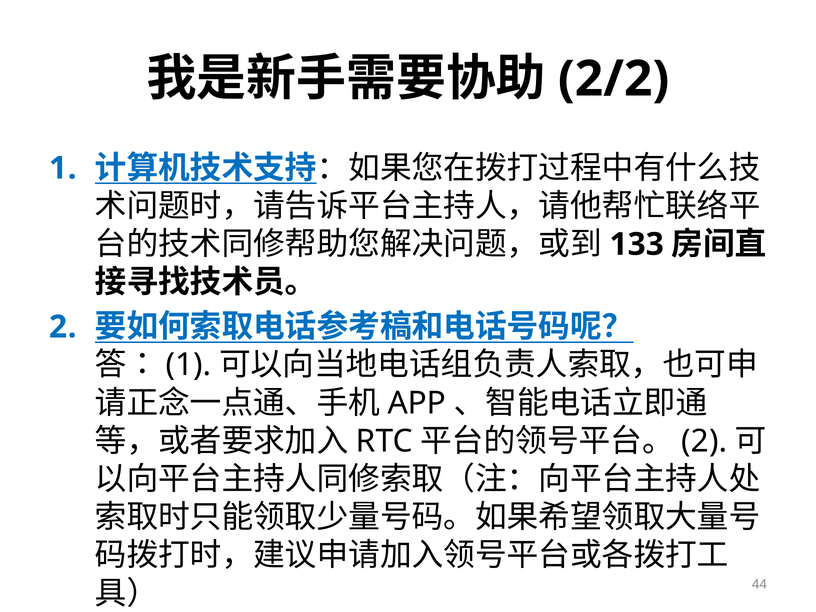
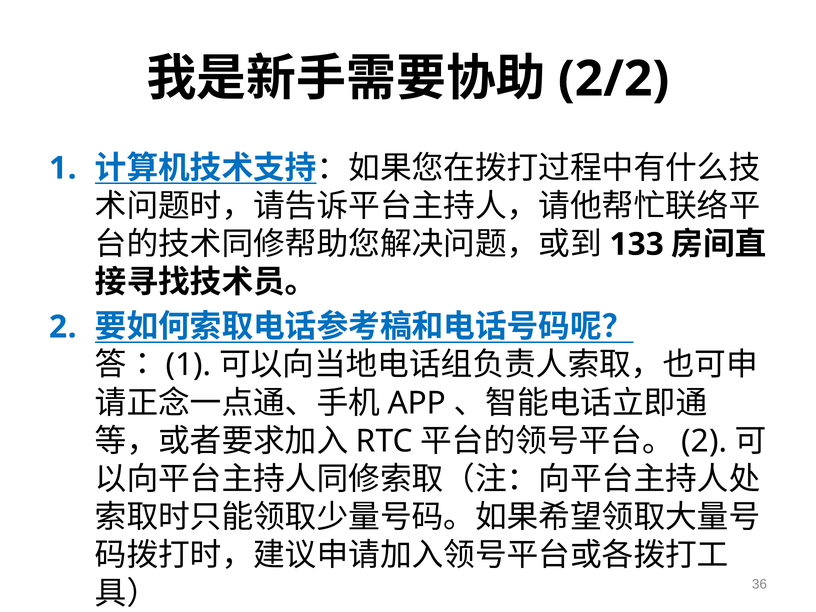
44: 44 -> 36 (759, 584)
